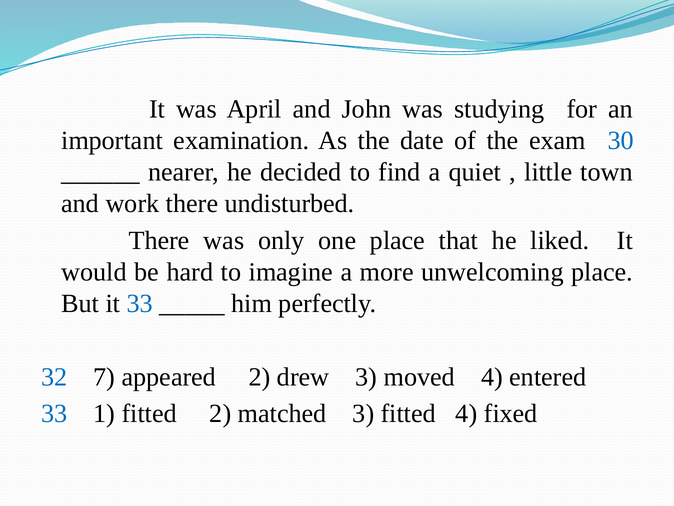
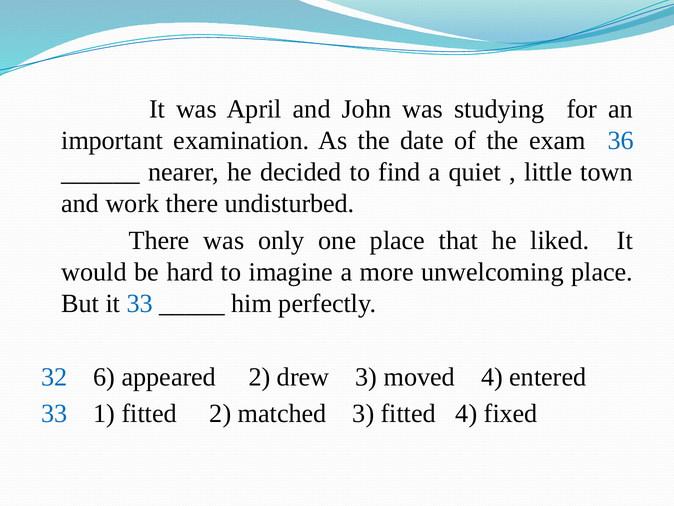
30: 30 -> 36 (621, 141)
7: 7 -> 6 (104, 377)
